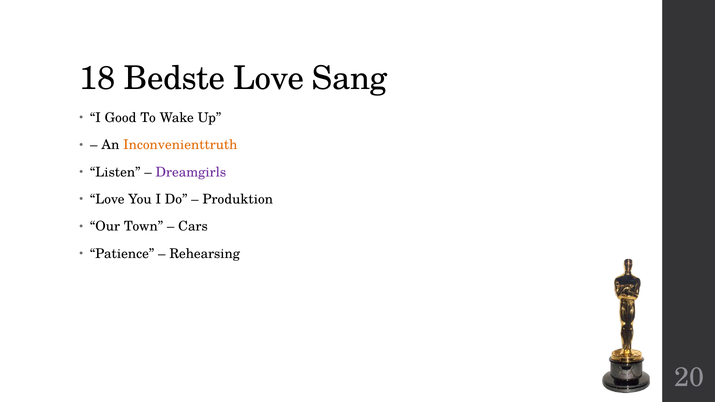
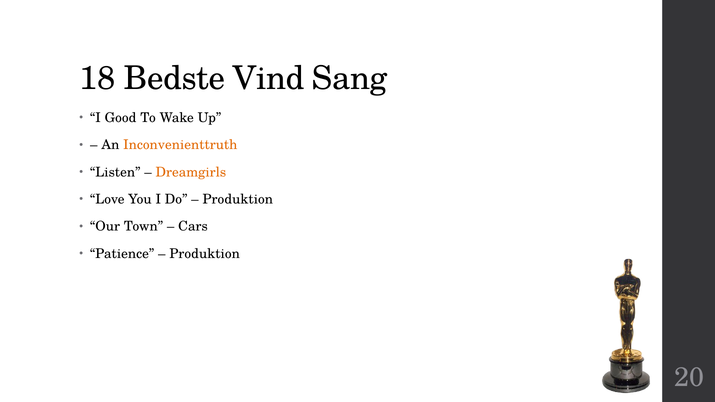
Bedste Love: Love -> Vind (269, 79)
Dreamgirls colour: purple -> orange (191, 172)
Rehearsing: Rehearsing -> Produktion (205, 254)
